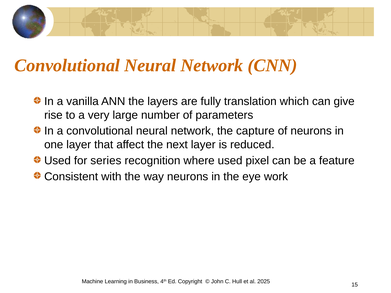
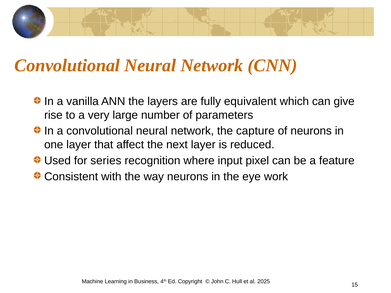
translation: translation -> equivalent (250, 101)
where used: used -> input (230, 161)
